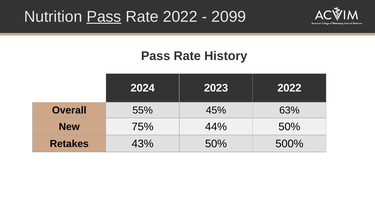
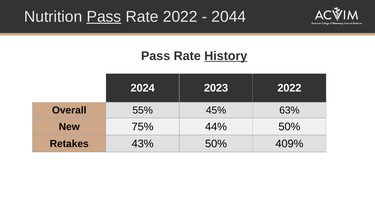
2099: 2099 -> 2044 (229, 17)
History underline: none -> present (226, 56)
500%: 500% -> 409% (289, 144)
